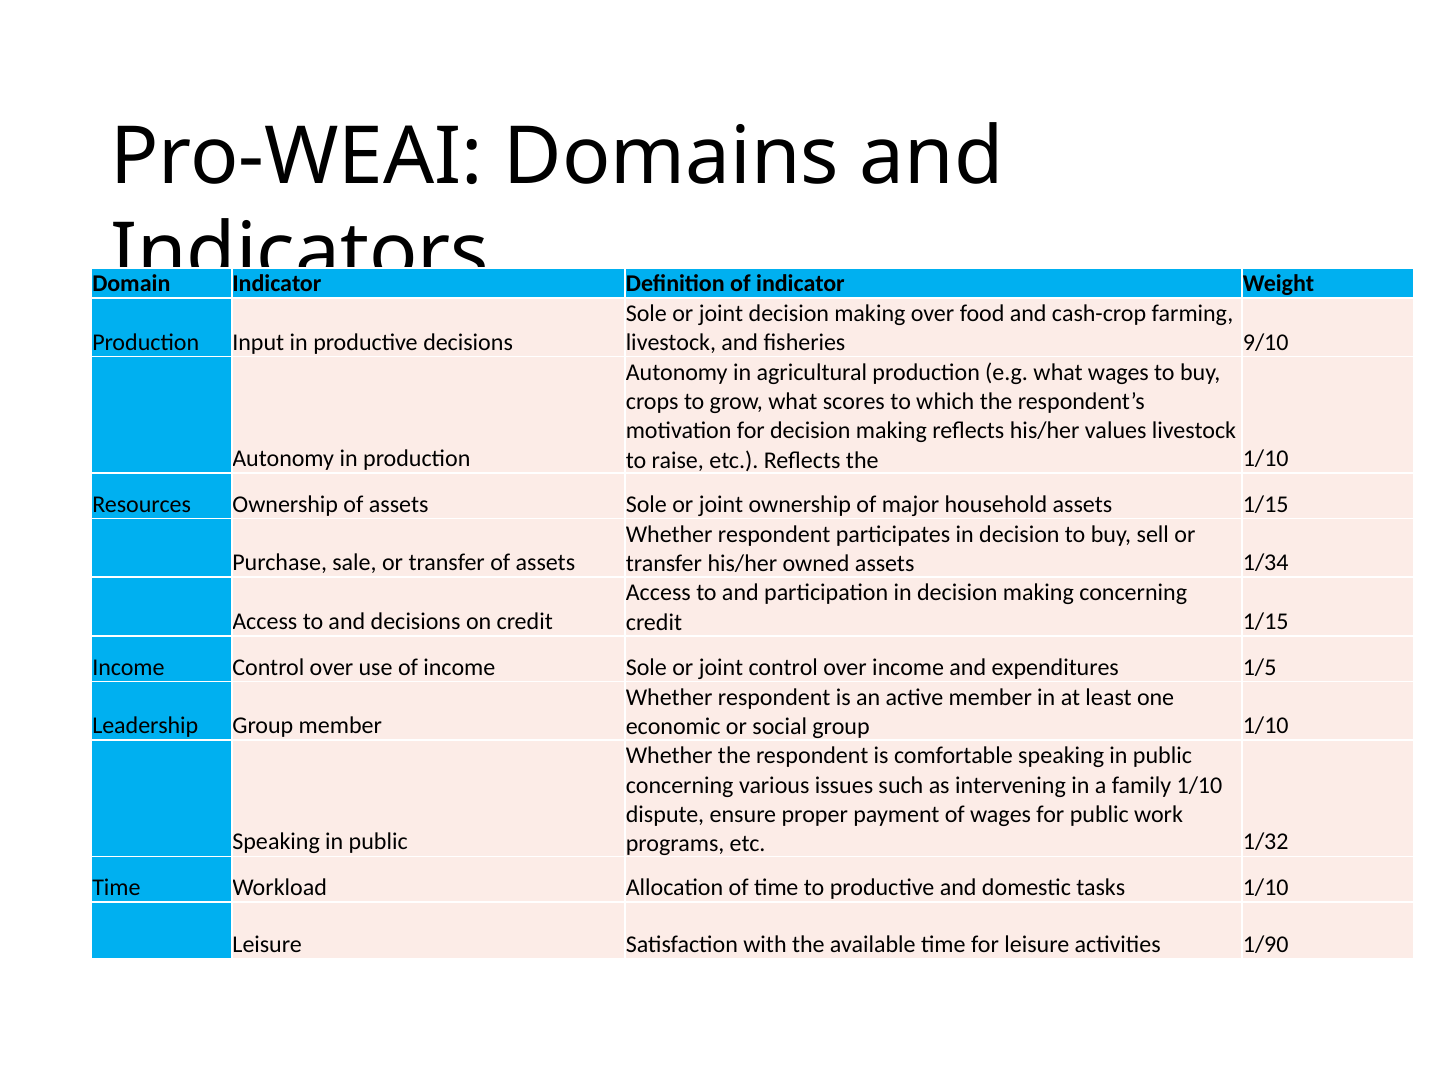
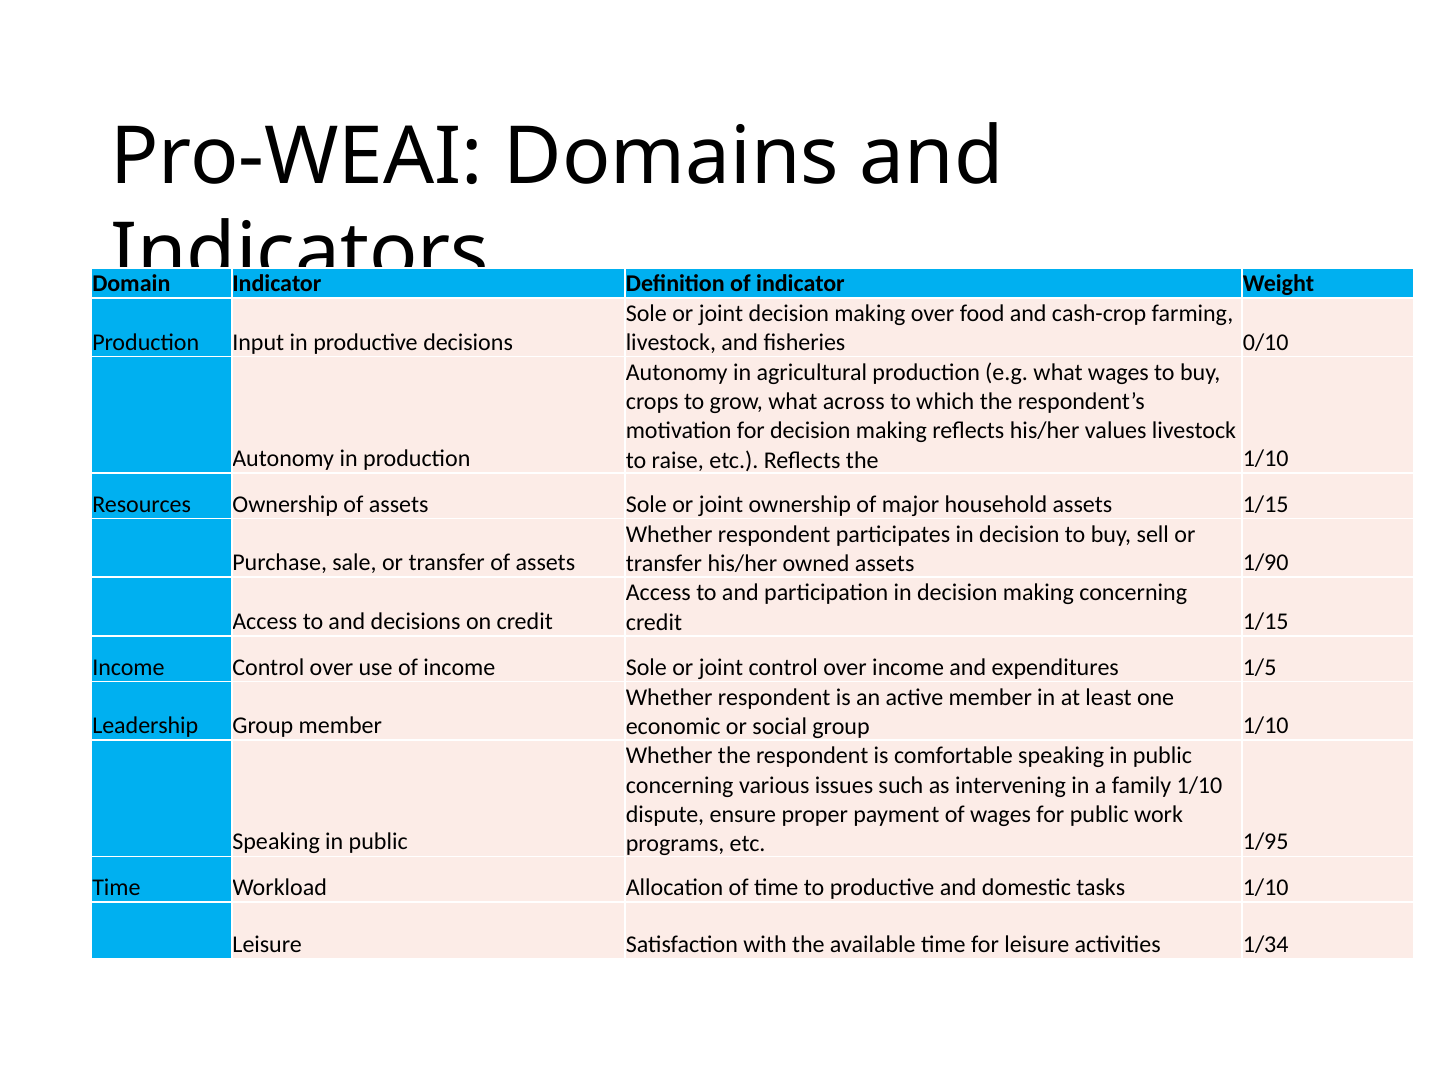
9/10: 9/10 -> 0/10 (1266, 342)
scores: scores -> across (854, 402)
1/34: 1/34 -> 1/90 (1266, 563)
1/32: 1/32 -> 1/95 (1266, 842)
1/90: 1/90 -> 1/34 (1266, 945)
